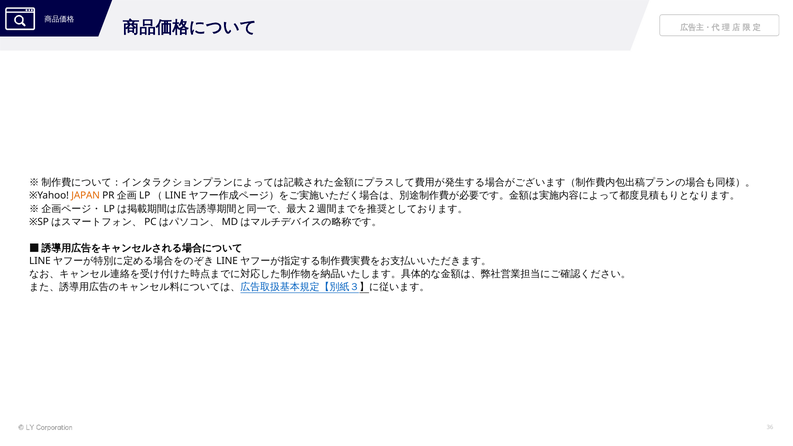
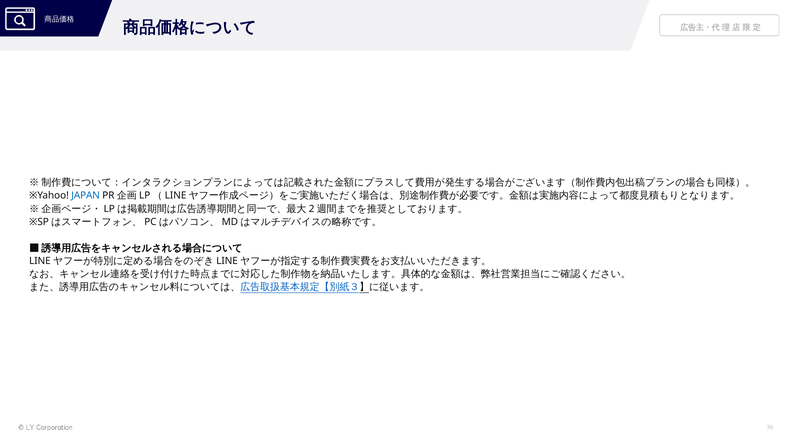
JAPAN colour: orange -> blue (86, 196)
